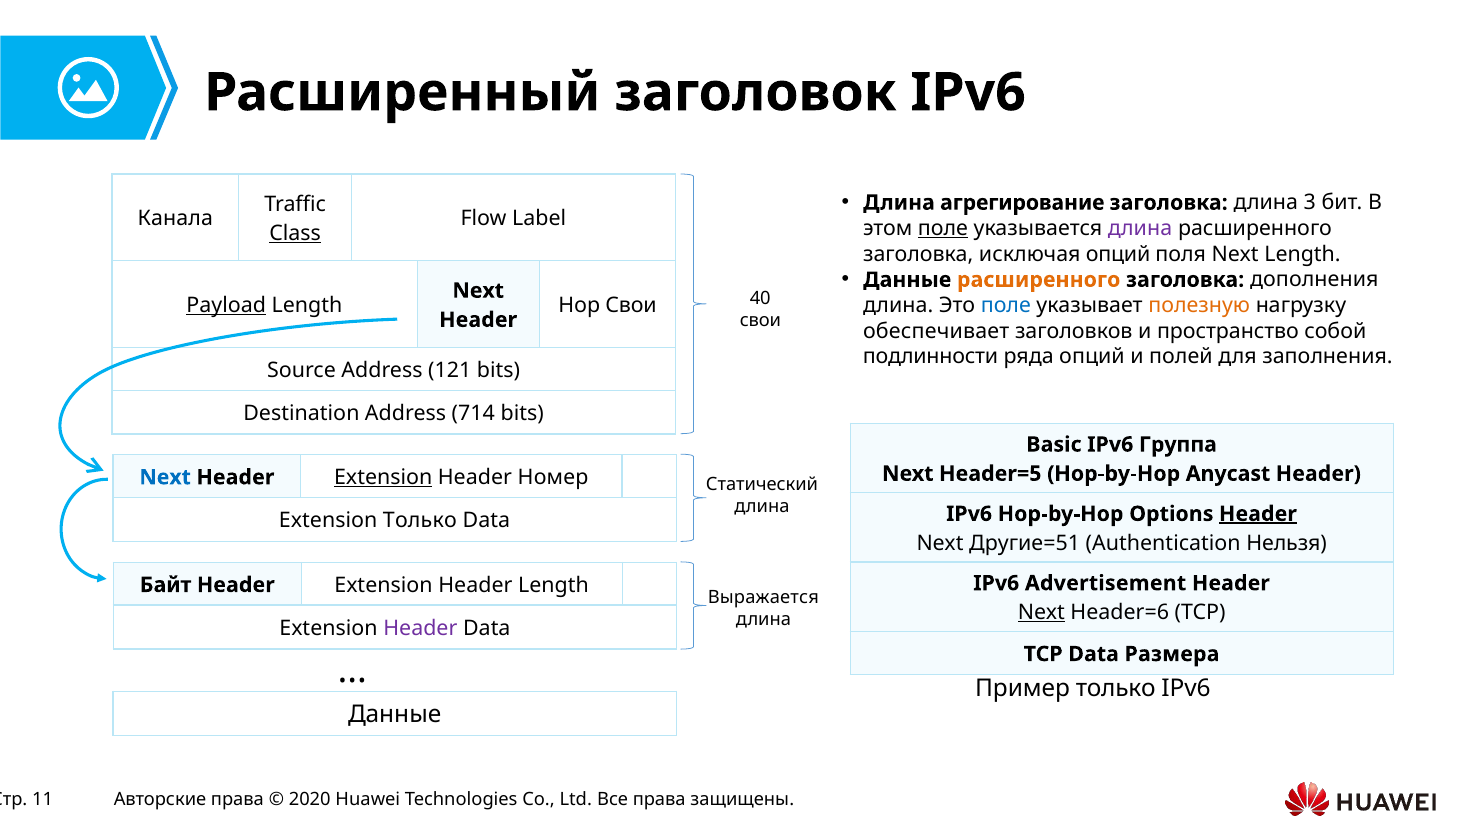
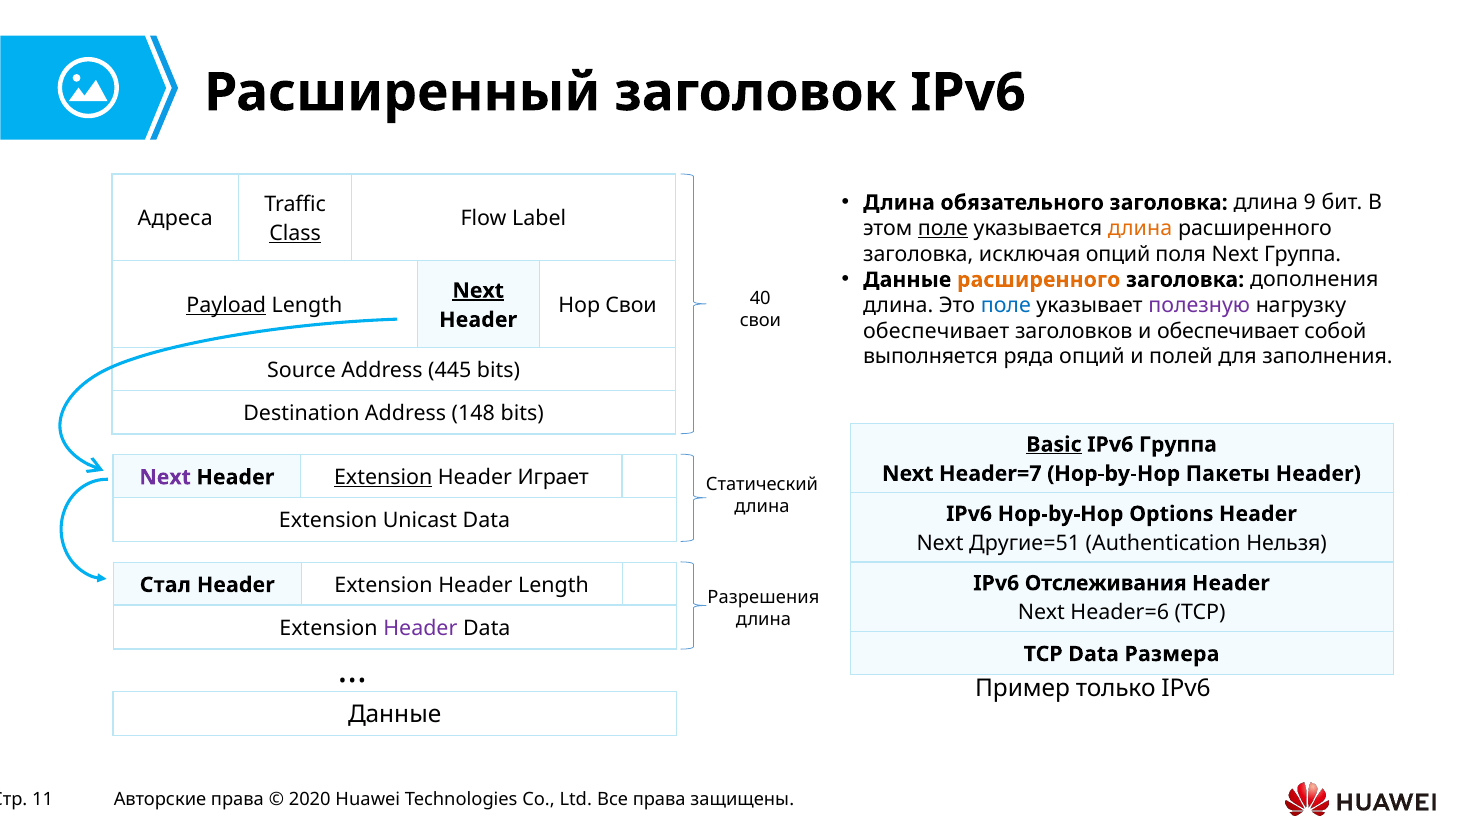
агрегирование: агрегирование -> обязательного (1022, 203)
3: 3 -> 9 (1310, 203)
Канала: Канала -> Адреса (175, 219)
длина colour: purple -> orange (1140, 229)
Next Length: Length -> Группа (1303, 254)
Next underline: none -> present (478, 291)
полезную colour: orange -> purple (1199, 306)
и пространство: пространство -> обеспечивает (1228, 331)
подлинности: подлинности -> выполняется (931, 357)
121: 121 -> 445 (450, 371)
714: 714 -> 148 (473, 414)
Basic underline: none -> present (1054, 445)
Header=5: Header=5 -> Header=7 (990, 474)
Anycast: Anycast -> Пакеты (1228, 474)
Next colour: blue -> purple (165, 478)
Номер: Номер -> Играет (553, 478)
Header underline: present -> none (1258, 514)
Extension Только: Только -> Unicast (420, 521)
Advertisement: Advertisement -> Отслеживания (1106, 584)
Байт: Байт -> Стал (165, 585)
Выражается: Выражается -> Разрешения (763, 598)
Next underline: present -> none (1041, 613)
